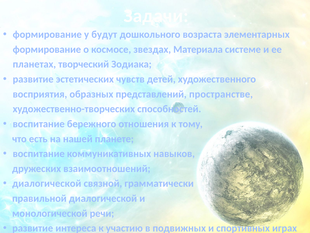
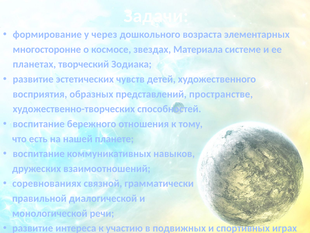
будут: будут -> через (104, 34)
формирование: формирование -> многосторонне (47, 49)
диалогической: диалогической -> соревнованиях (47, 183)
